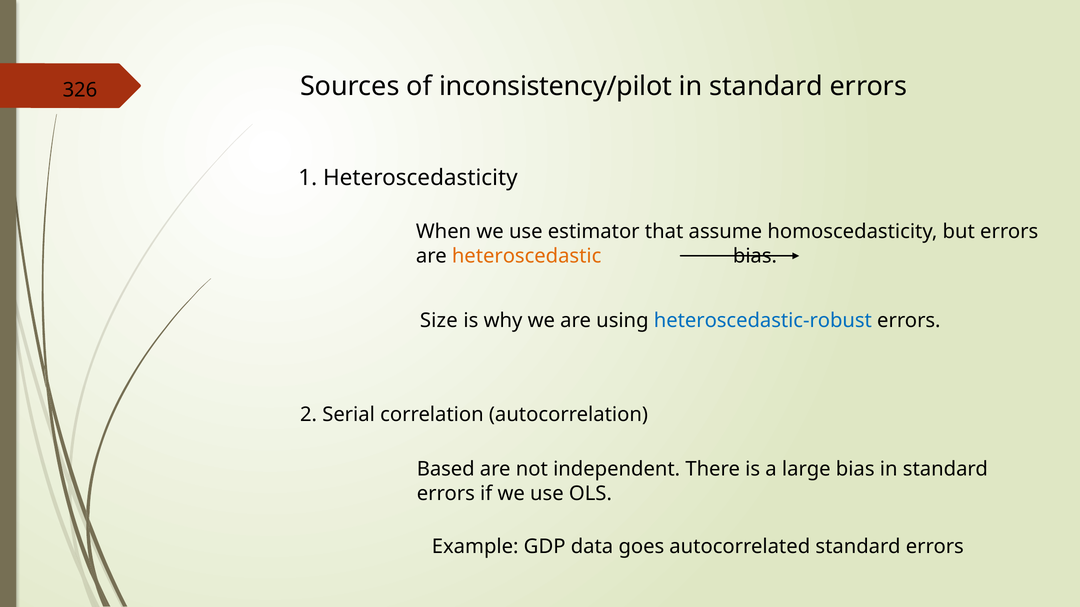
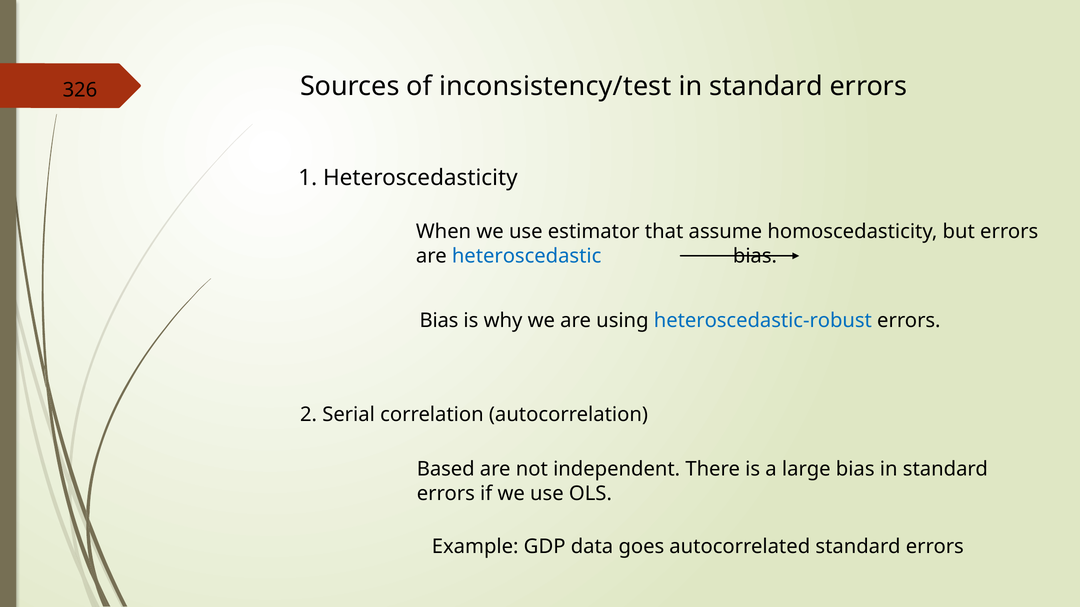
inconsistency/pilot: inconsistency/pilot -> inconsistency/test (555, 87)
heteroscedastic colour: orange -> blue (527, 256)
Size: Size -> Bias (439, 321)
